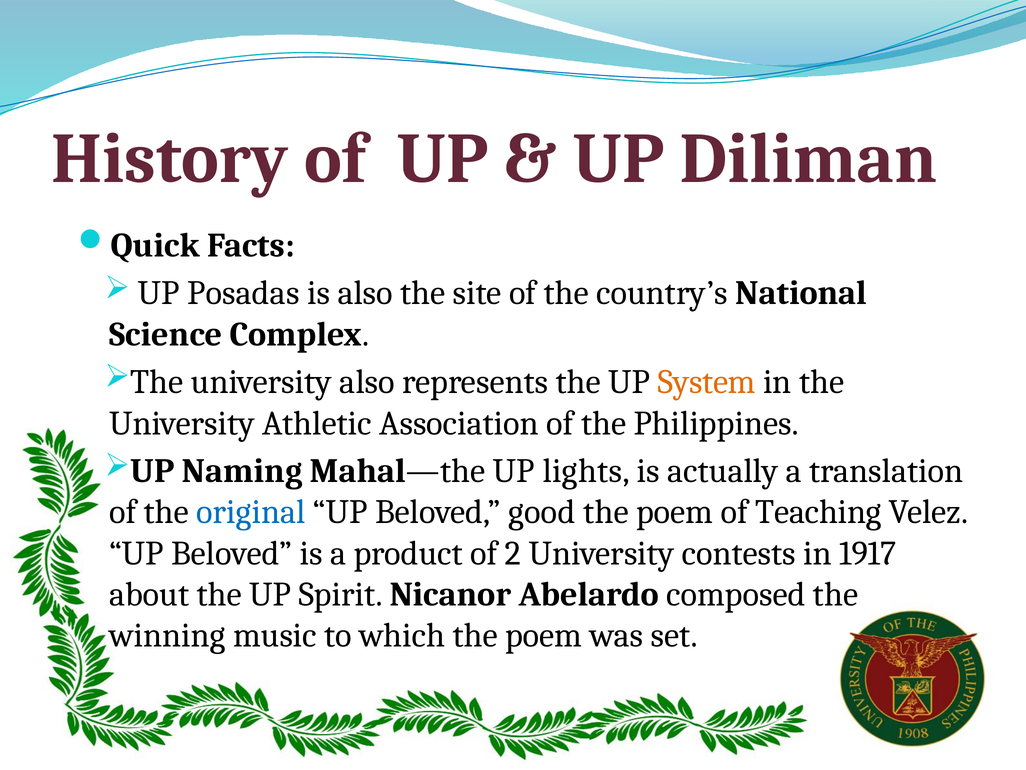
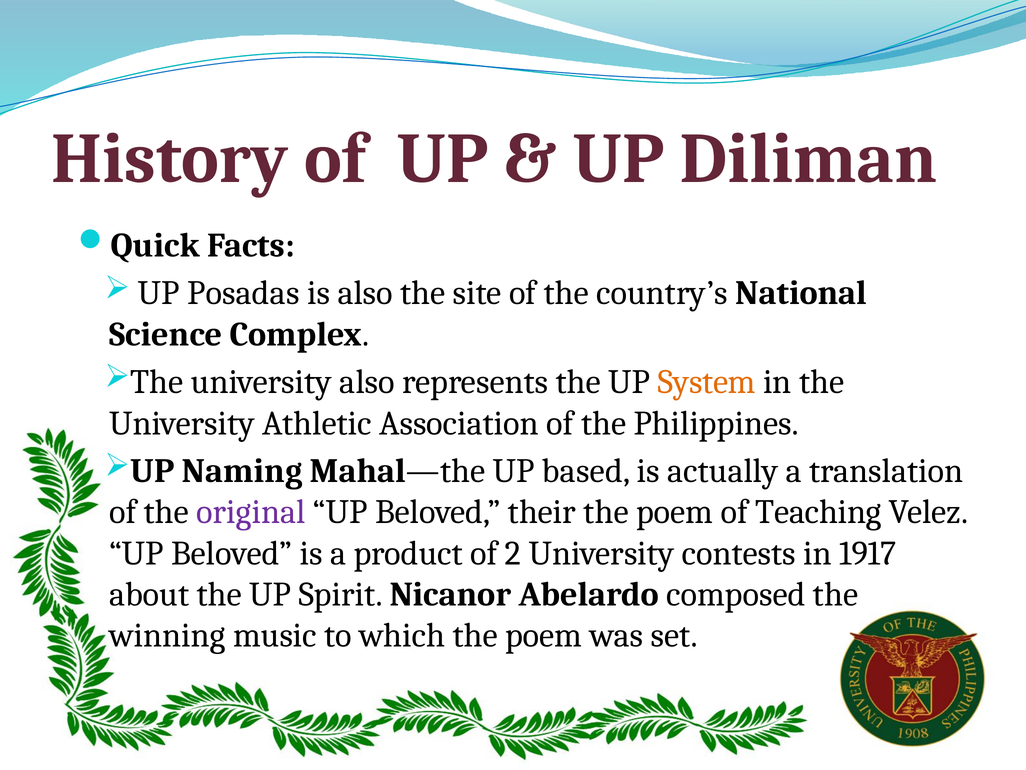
lights: lights -> based (586, 471)
original colour: blue -> purple (251, 512)
good: good -> their (542, 512)
